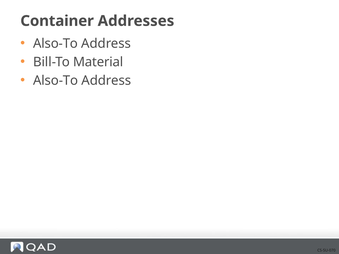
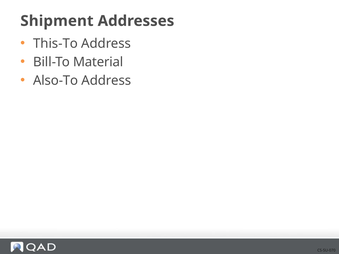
Container: Container -> Shipment (57, 21)
Also-To: Also-To -> This-To (55, 44)
